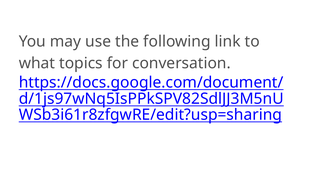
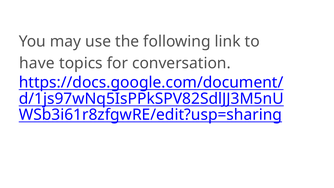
what: what -> have (37, 63)
